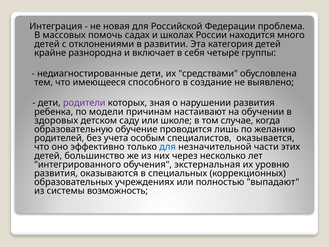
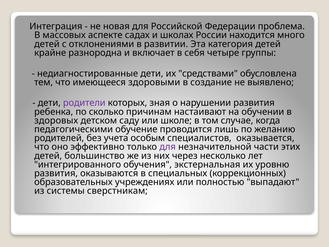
помочь: помочь -> аспекте (105, 35)
способного: способного -> здоровыми (154, 82)
модели: модели -> сколько (106, 112)
образовательную: образовательную -> педагогическими (74, 129)
для colour: blue -> purple (168, 147)
возможность: возможность -> сверстникам (117, 191)
